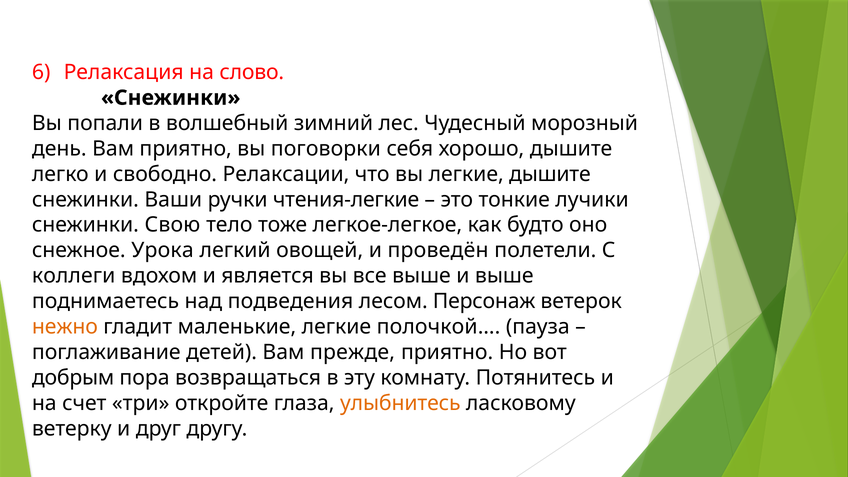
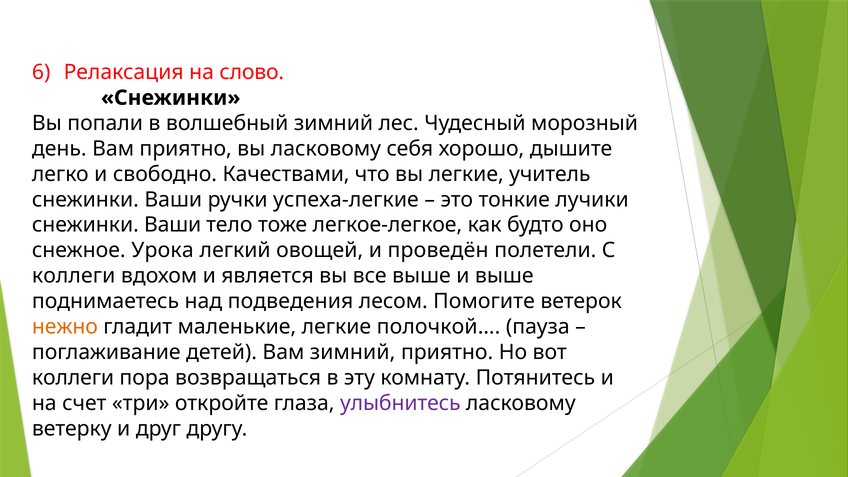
вы поговорки: поговорки -> ласковому (326, 149)
Релаксации: Релаксации -> Качествами (286, 174)
легкие дышите: дышите -> учитель (550, 174)
чтения-легкие: чтения-легкие -> успеха-легкие (346, 200)
Свою: Свою -> Ваши (173, 225)
Персонаж: Персонаж -> Помогите (484, 301)
Вам прежде: прежде -> зимний (353, 352)
добрым: добрым -> коллеги (73, 378)
улыбнитесь colour: orange -> purple (400, 403)
